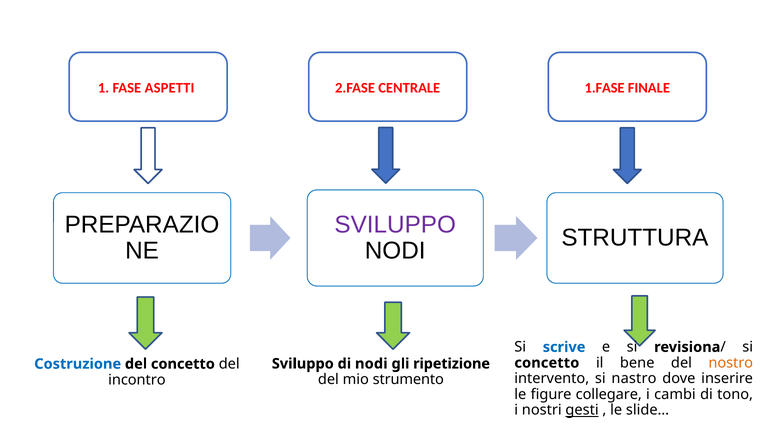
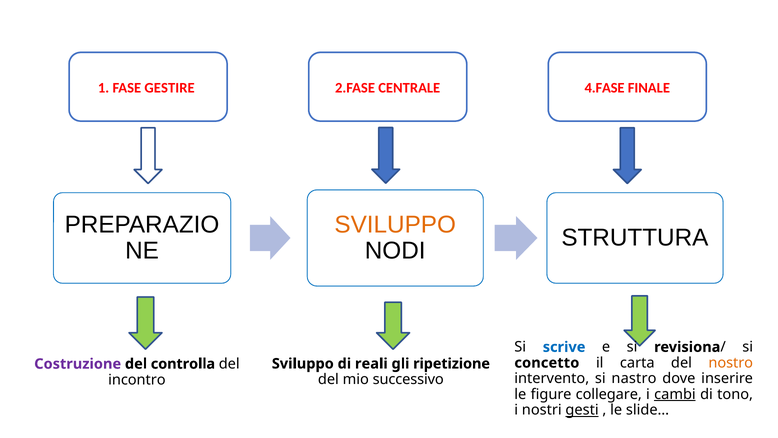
ASPETTI: ASPETTI -> GESTIRE (170, 88)
1.FASE: 1.FASE -> 4.FASE (605, 88)
SVILUPPO colour: purple -> orange (395, 224)
bene: bene -> carta (637, 363)
di nodi: nodi -> reali (371, 363)
Costruzione colour: blue -> purple (78, 364)
del concetto: concetto -> controlla (183, 364)
strumento: strumento -> successivo (408, 379)
cambi underline: none -> present (675, 394)
